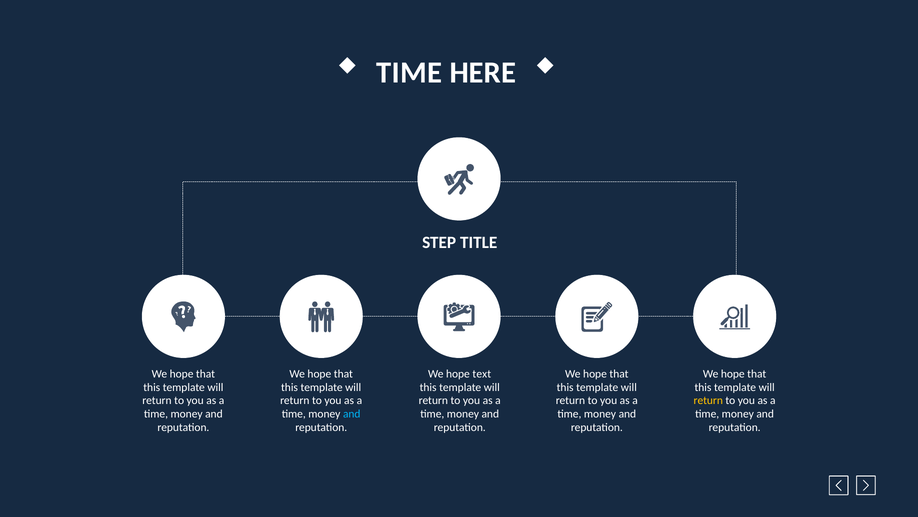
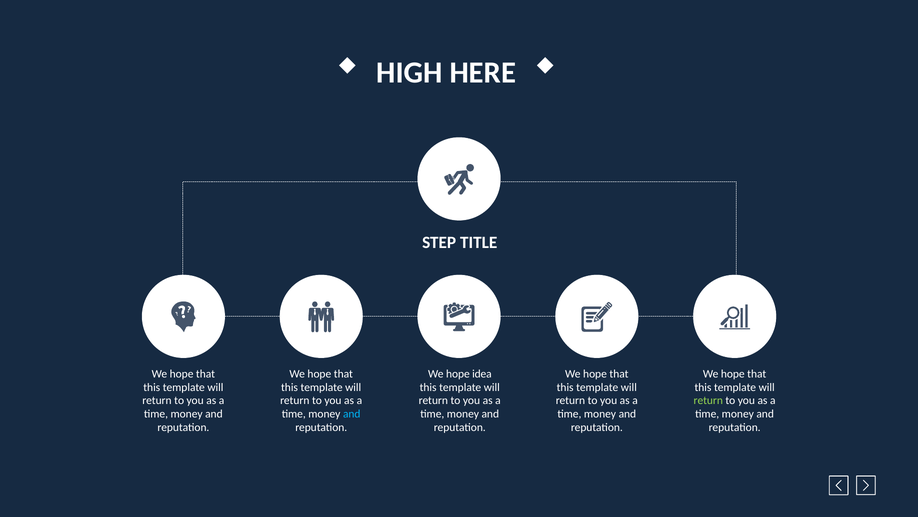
TIME: TIME -> HIGH (410, 73)
text: text -> idea (482, 373)
return colour: yellow -> light green (708, 400)
